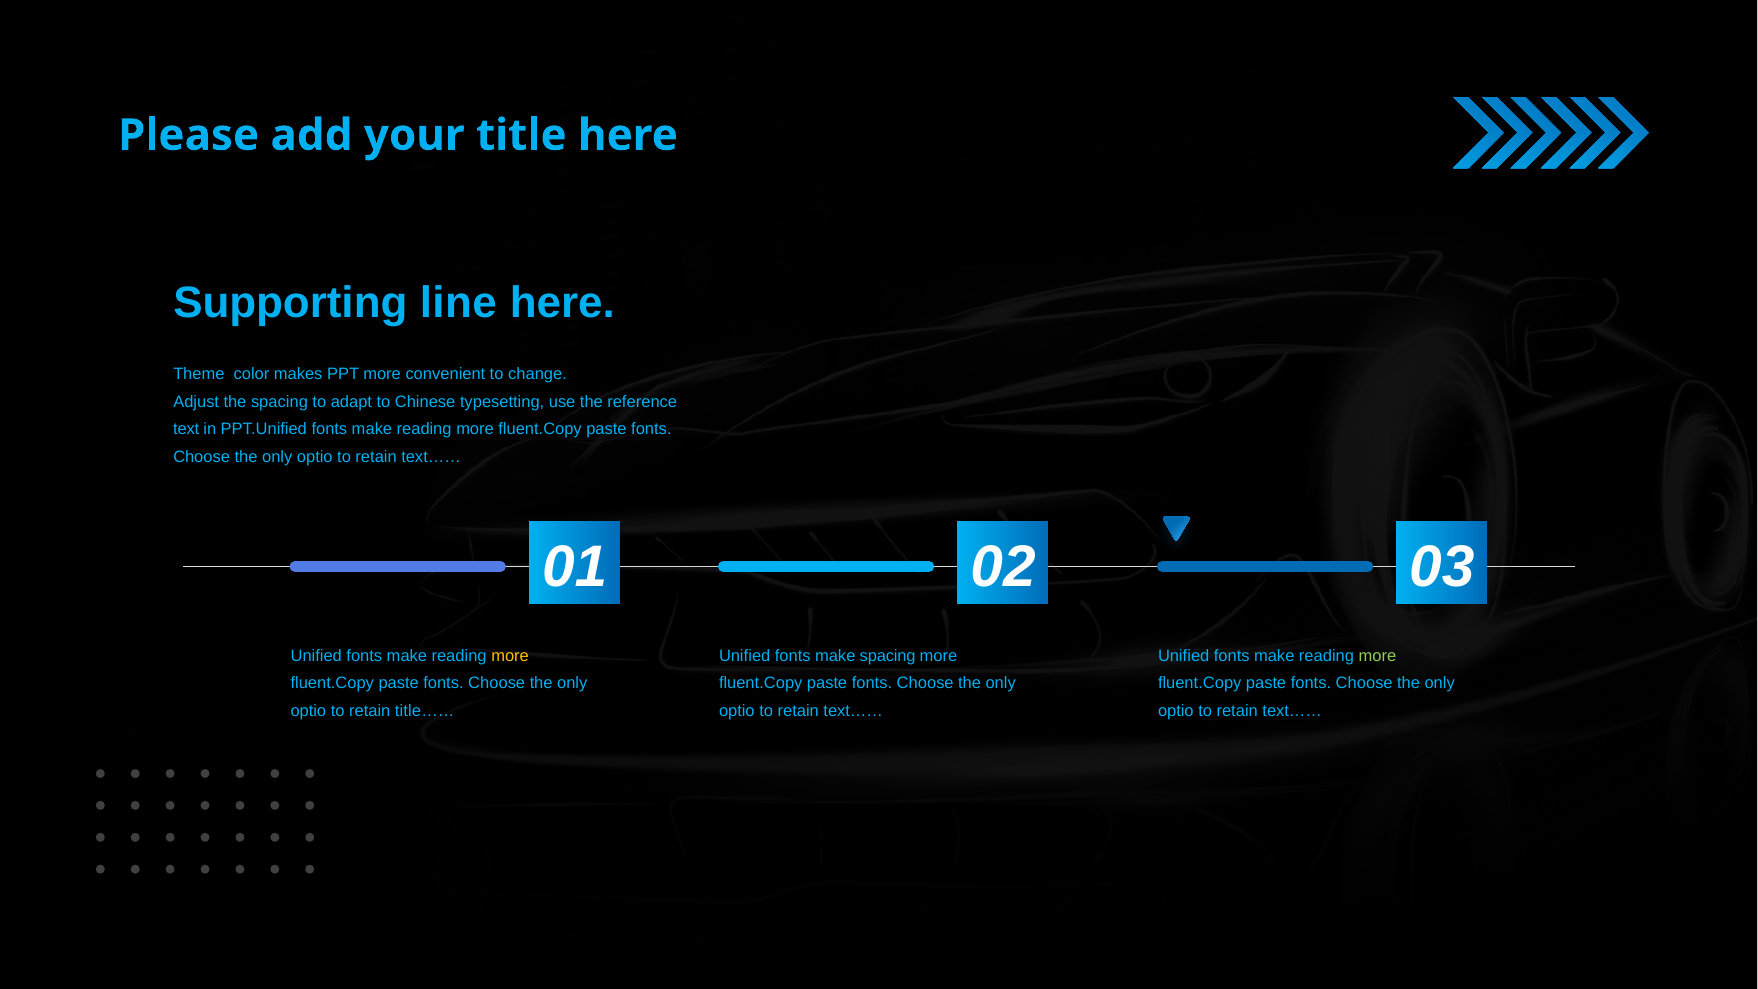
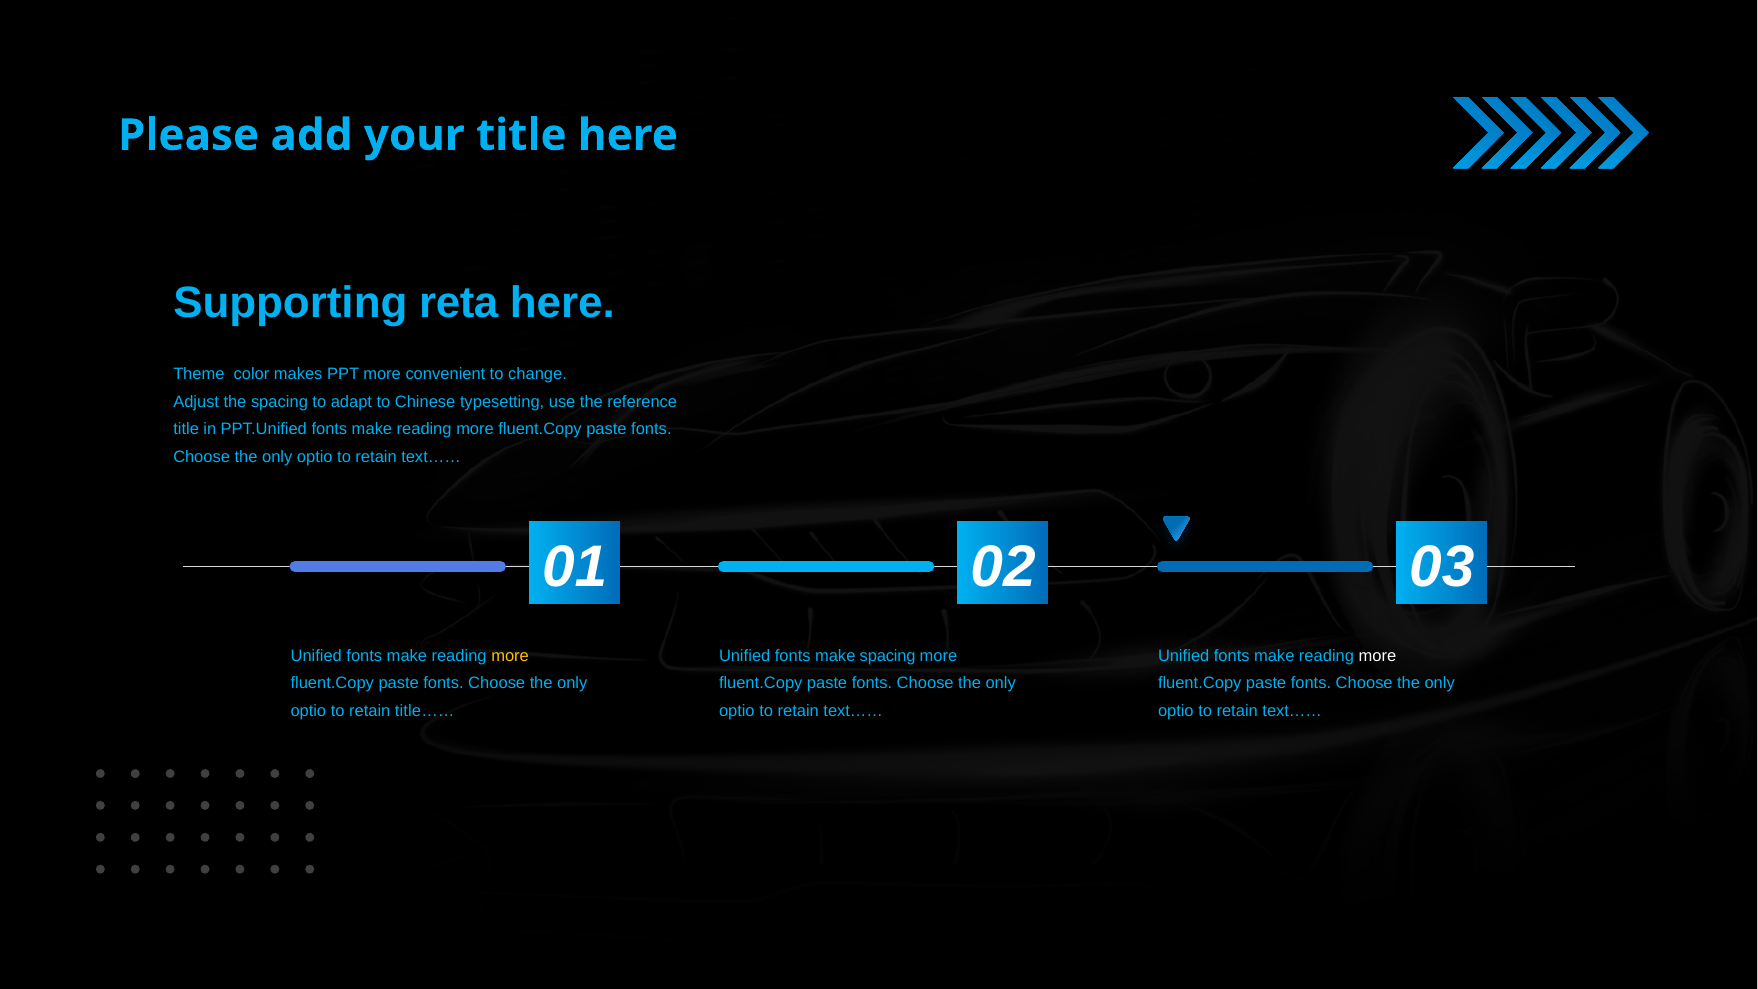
line: line -> reta (459, 303)
text: text -> title (186, 429)
more colour: light green -> white (1378, 656)
